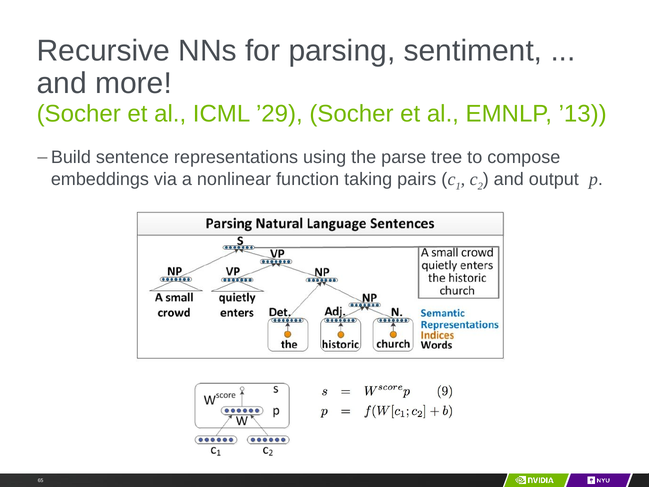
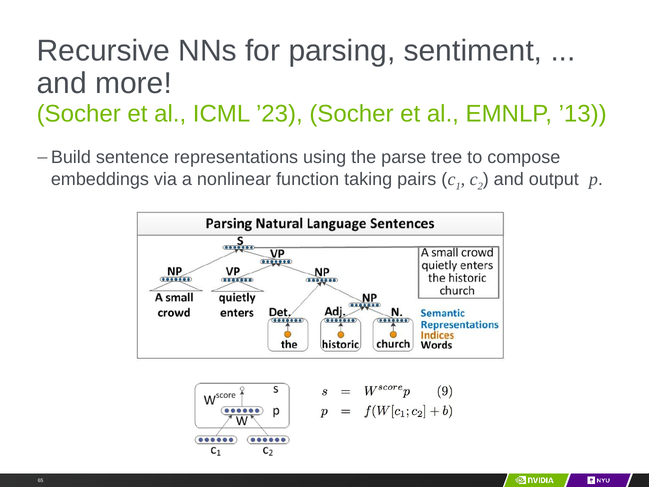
’29: ’29 -> ’23 (279, 114)
